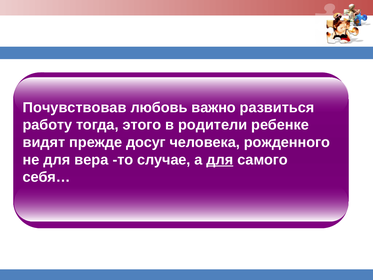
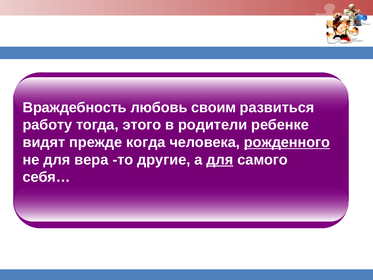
Почувствовав: Почувствовав -> Враждебность (75, 107)
важно: важно -> своим (214, 107)
досуг: досуг -> когда (146, 142)
рожденного underline: none -> present (287, 142)
случае: случае -> другие (164, 160)
